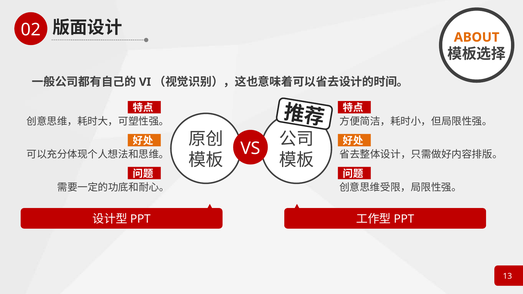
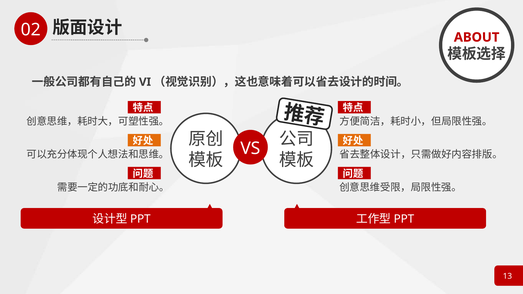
ABOUT colour: orange -> red (477, 37)
